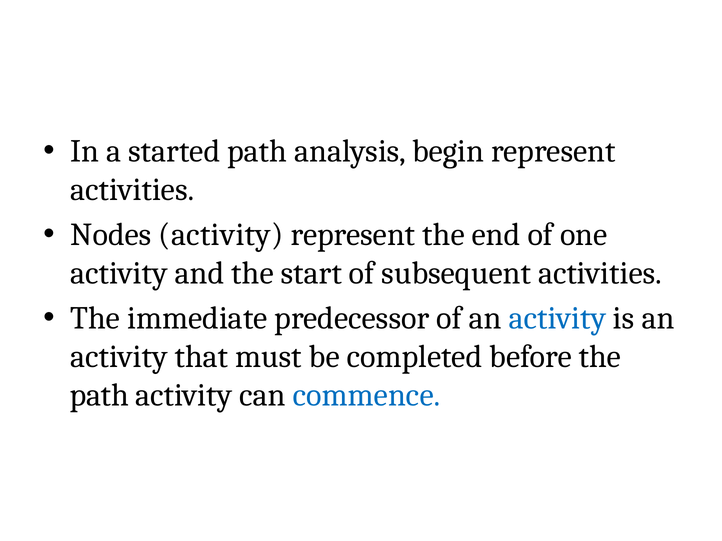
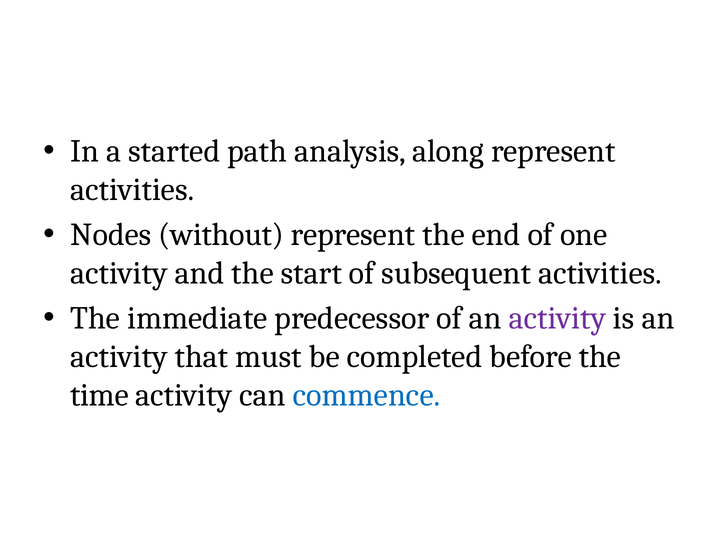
begin: begin -> along (448, 151)
Nodes activity: activity -> without (221, 235)
activity colour: blue -> purple (557, 319)
path: path -> time (99, 396)
